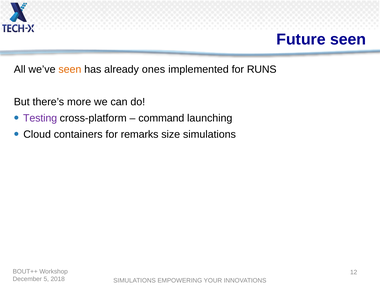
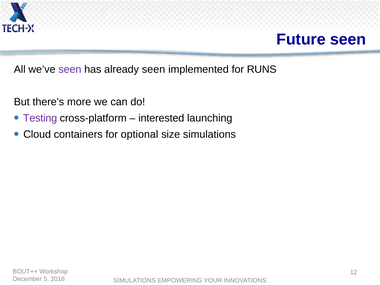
seen colour: orange -> purple (70, 69)
already ones: ones -> seen (154, 69)
command: command -> interested (161, 118)
remarks: remarks -> optional (140, 134)
